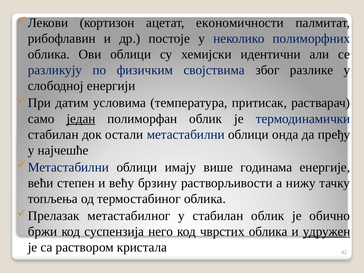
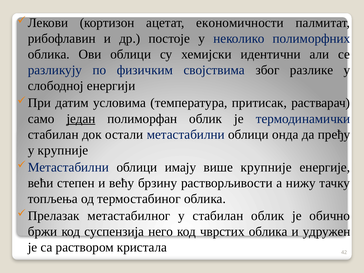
у најчешће: најчешће -> крупније (63, 150)
више годинама: годинама -> крупније (266, 167)
удружен underline: present -> none (327, 232)
